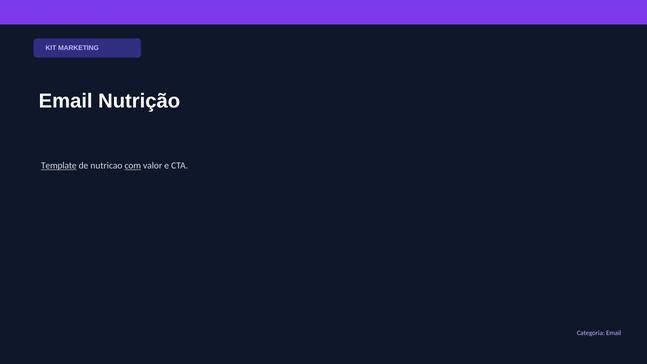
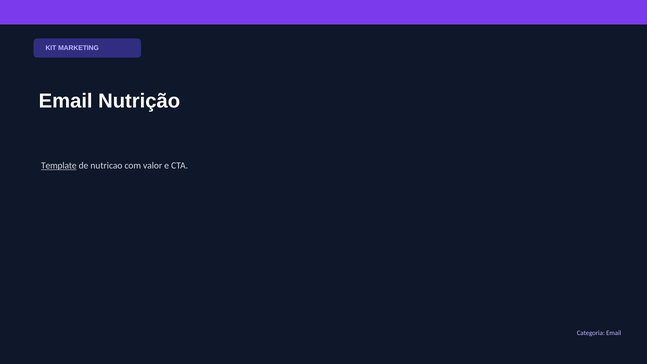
com underline: present -> none (133, 166)
